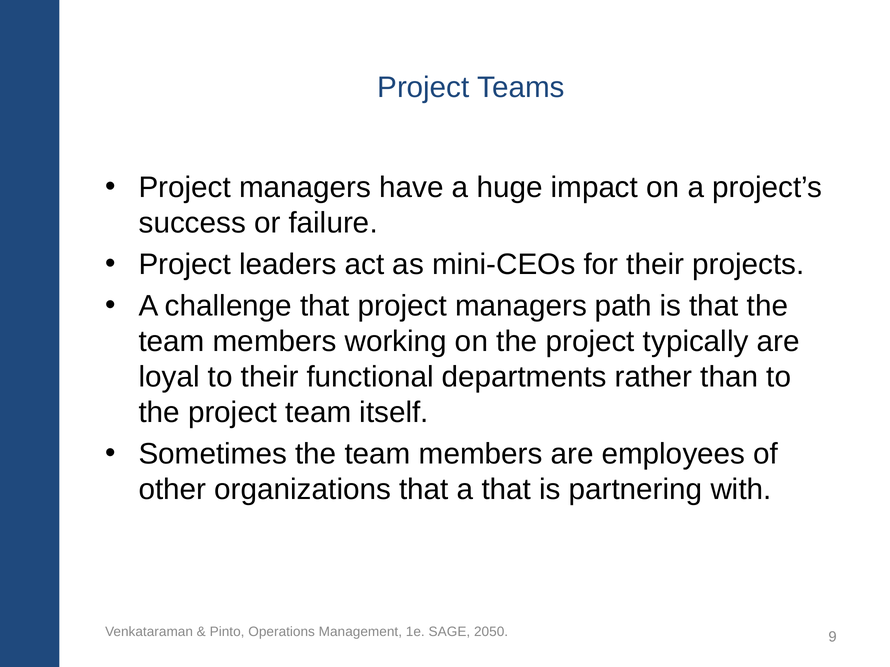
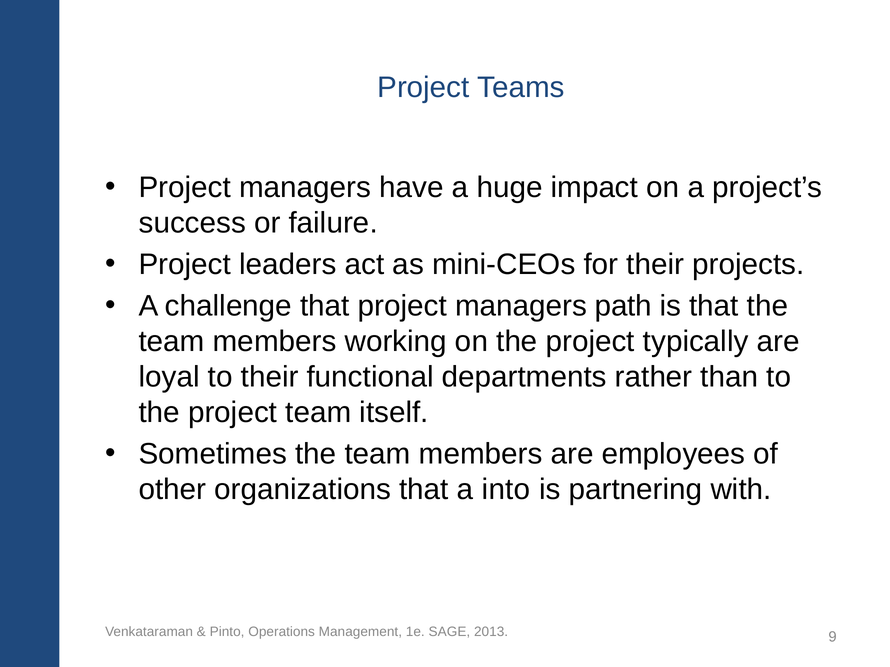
a that: that -> into (506, 490)
2050: 2050 -> 2013 (491, 632)
